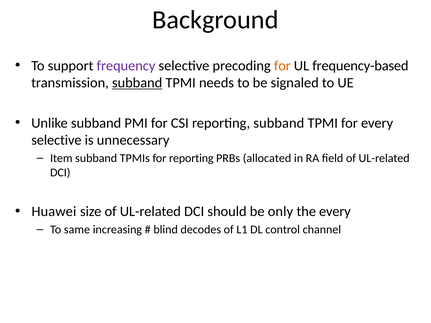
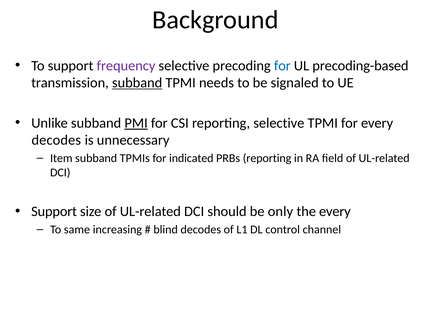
for colour: orange -> blue (282, 66)
frequency-based: frequency-based -> precoding-based (360, 66)
PMI underline: none -> present (136, 123)
reporting subband: subband -> selective (279, 123)
selective: selective -> decodes (56, 140)
for reporting: reporting -> indicated (191, 158)
PRBs allocated: allocated -> reporting (267, 158)
Huawei: Huawei -> Support (54, 212)
